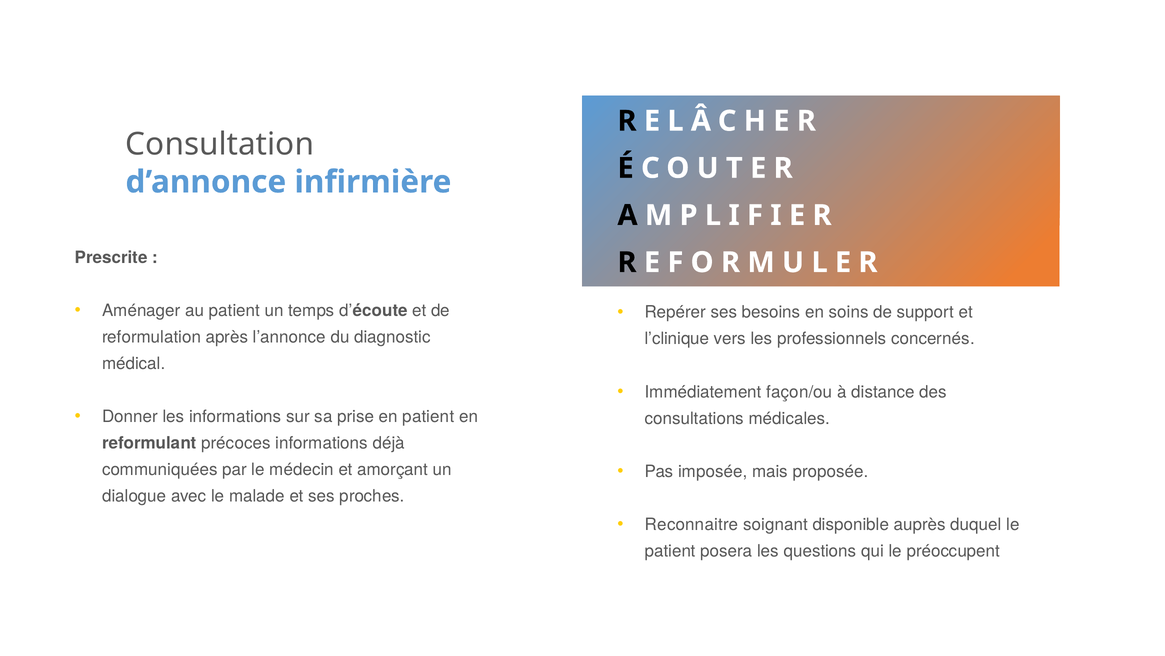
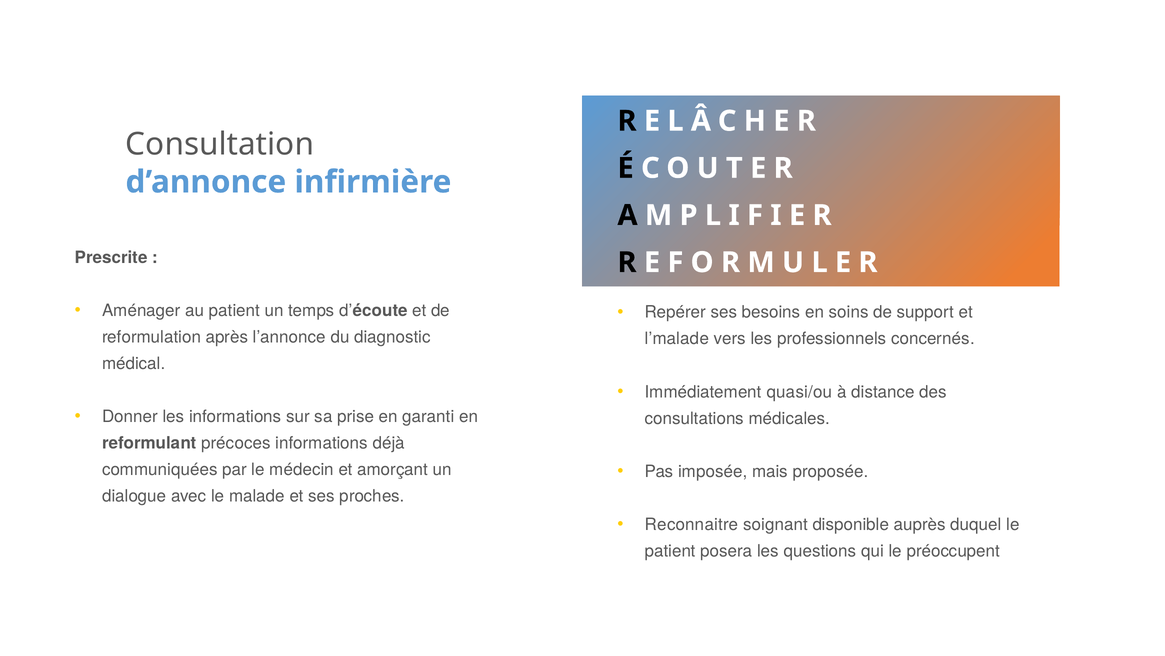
l’clinique: l’clinique -> l’malade (677, 339)
façon/ou: façon/ou -> quasi/ou (799, 391)
en patient: patient -> garanti (428, 416)
